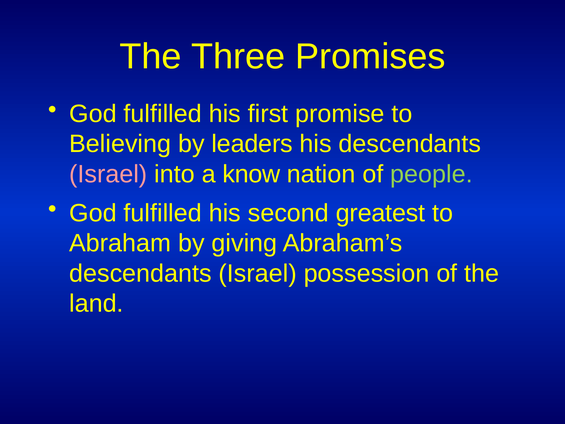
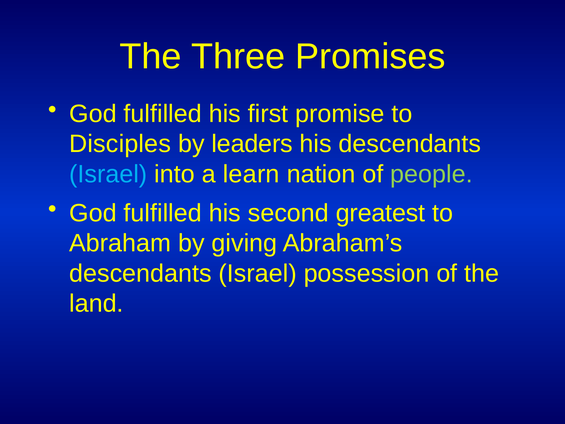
Believing: Believing -> Disciples (120, 144)
Israel colour: pink -> light blue (108, 174)
know: know -> learn (251, 174)
